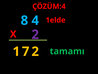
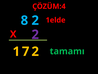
8 4: 4 -> 2 (35, 20)
